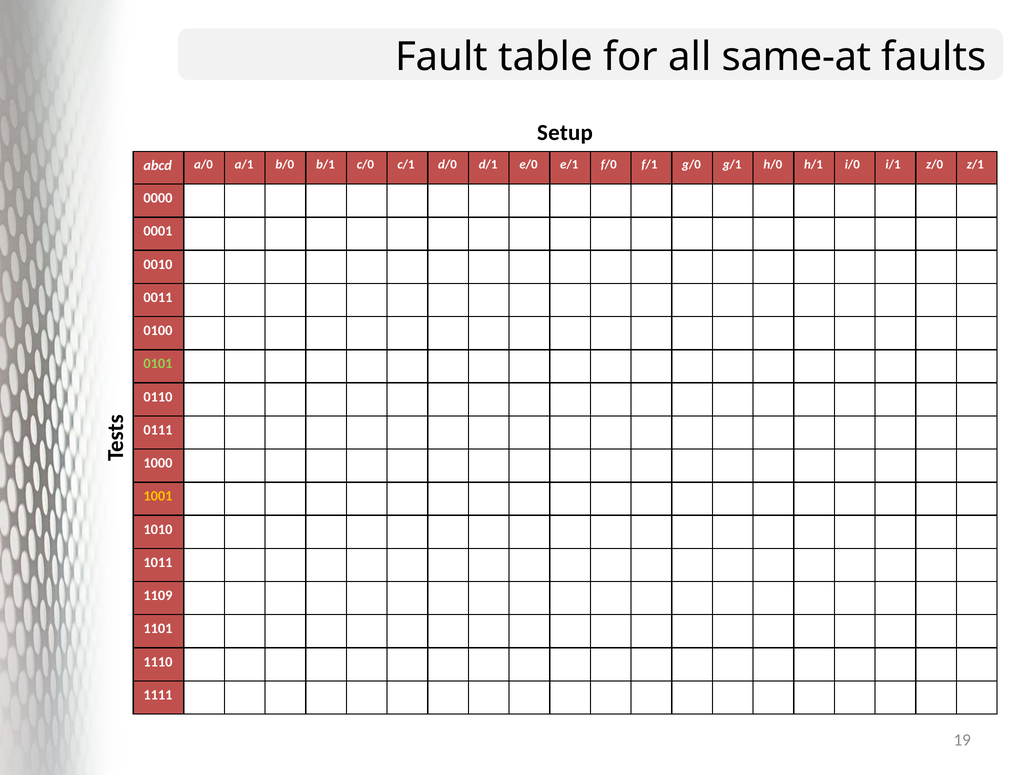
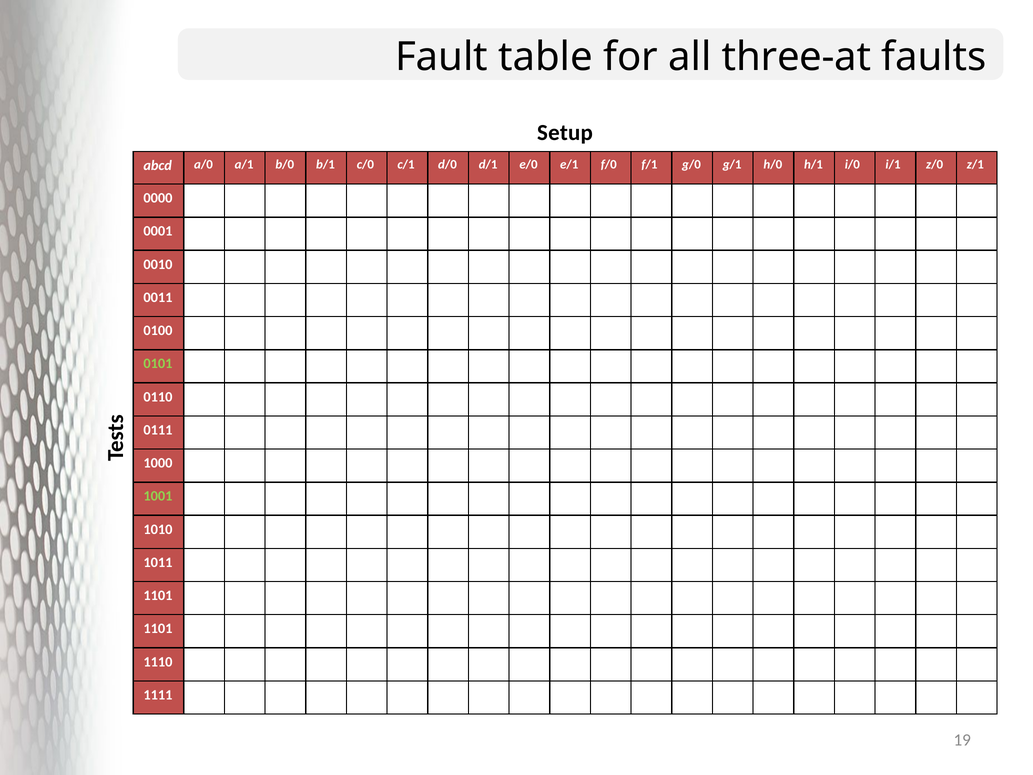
same-at: same-at -> three-at (797, 57)
1001 colour: yellow -> light green (158, 496)
1109: 1109 -> 1101 (158, 595)
